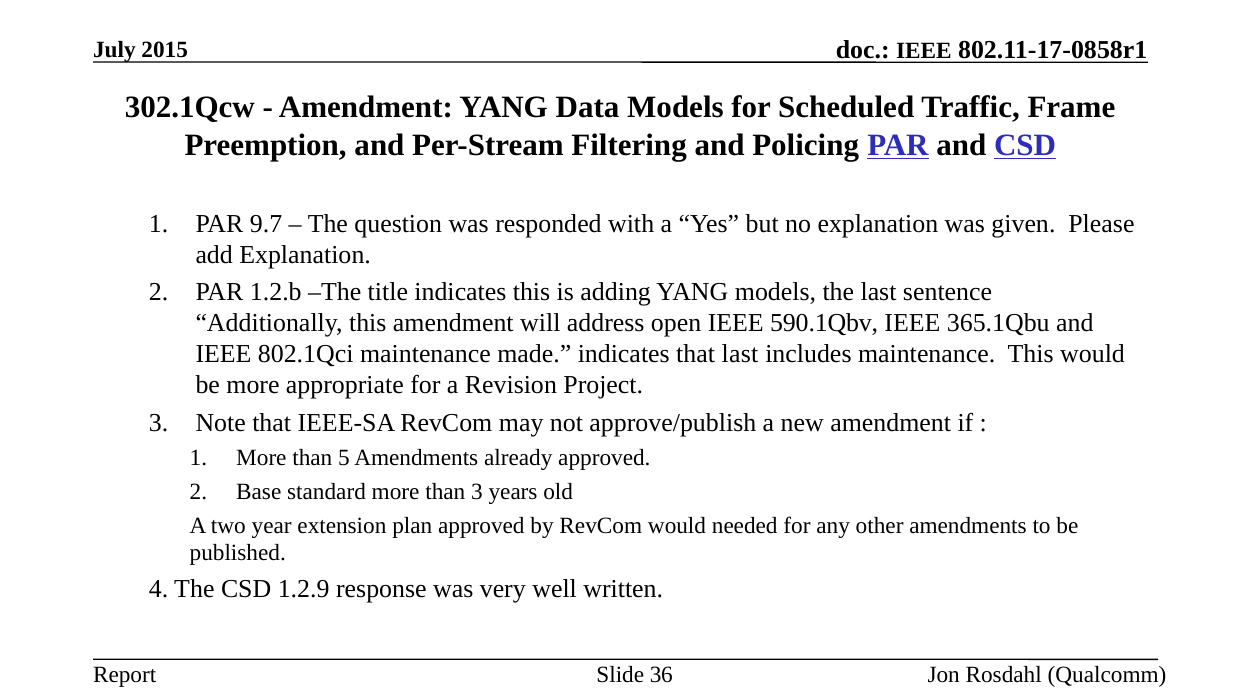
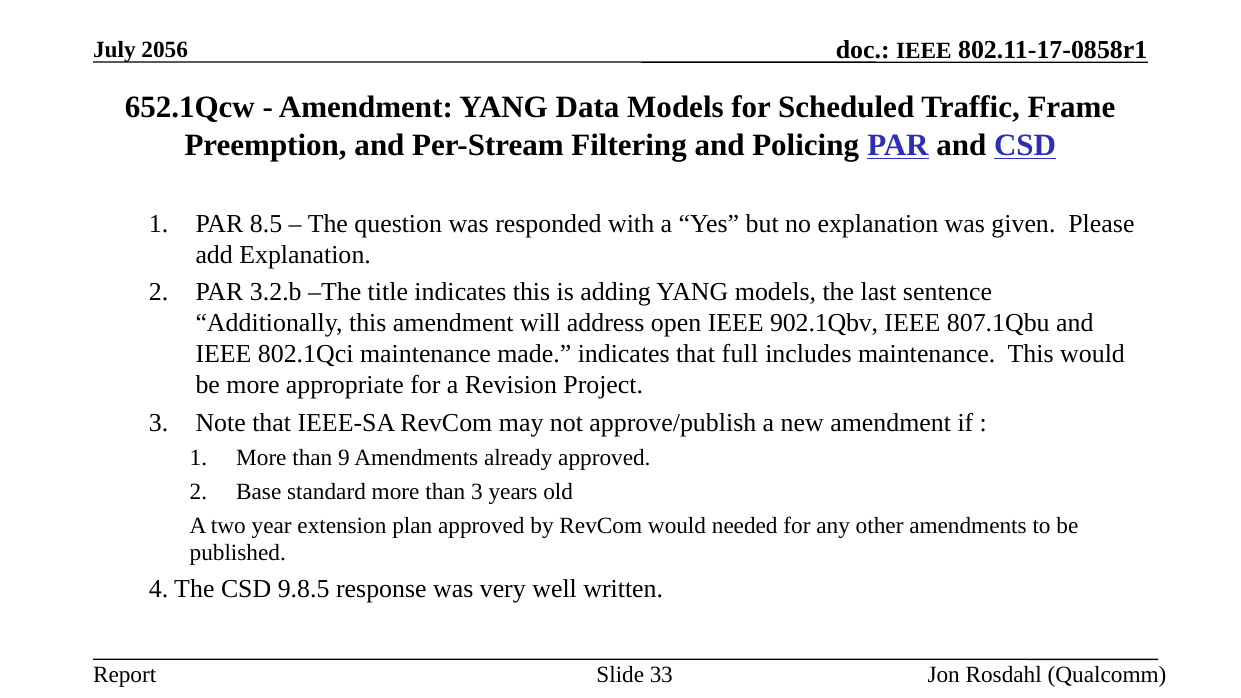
2015: 2015 -> 2056 (165, 49)
302.1Qcw: 302.1Qcw -> 652.1Qcw (190, 108)
9.7: 9.7 -> 8.5 (266, 224)
1.2.b: 1.2.b -> 3.2.b (276, 292)
590.1Qbv: 590.1Qbv -> 902.1Qbv (824, 323)
365.1Qbu: 365.1Qbu -> 807.1Qbu (998, 323)
that last: last -> full (740, 354)
5: 5 -> 9 (344, 458)
1.2.9: 1.2.9 -> 9.8.5 (304, 589)
36: 36 -> 33 (661, 675)
